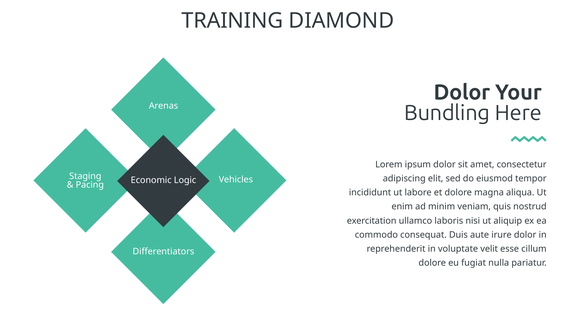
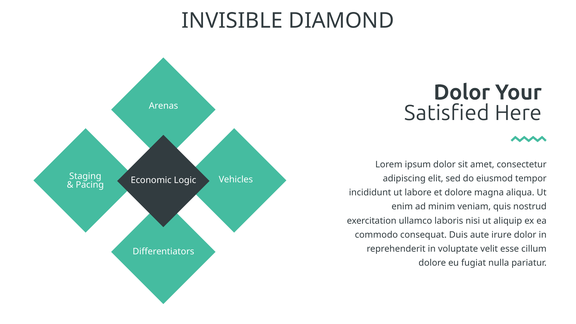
TRAINING: TRAINING -> INVISIBLE (232, 21)
Bundling: Bundling -> Satisfied (447, 113)
